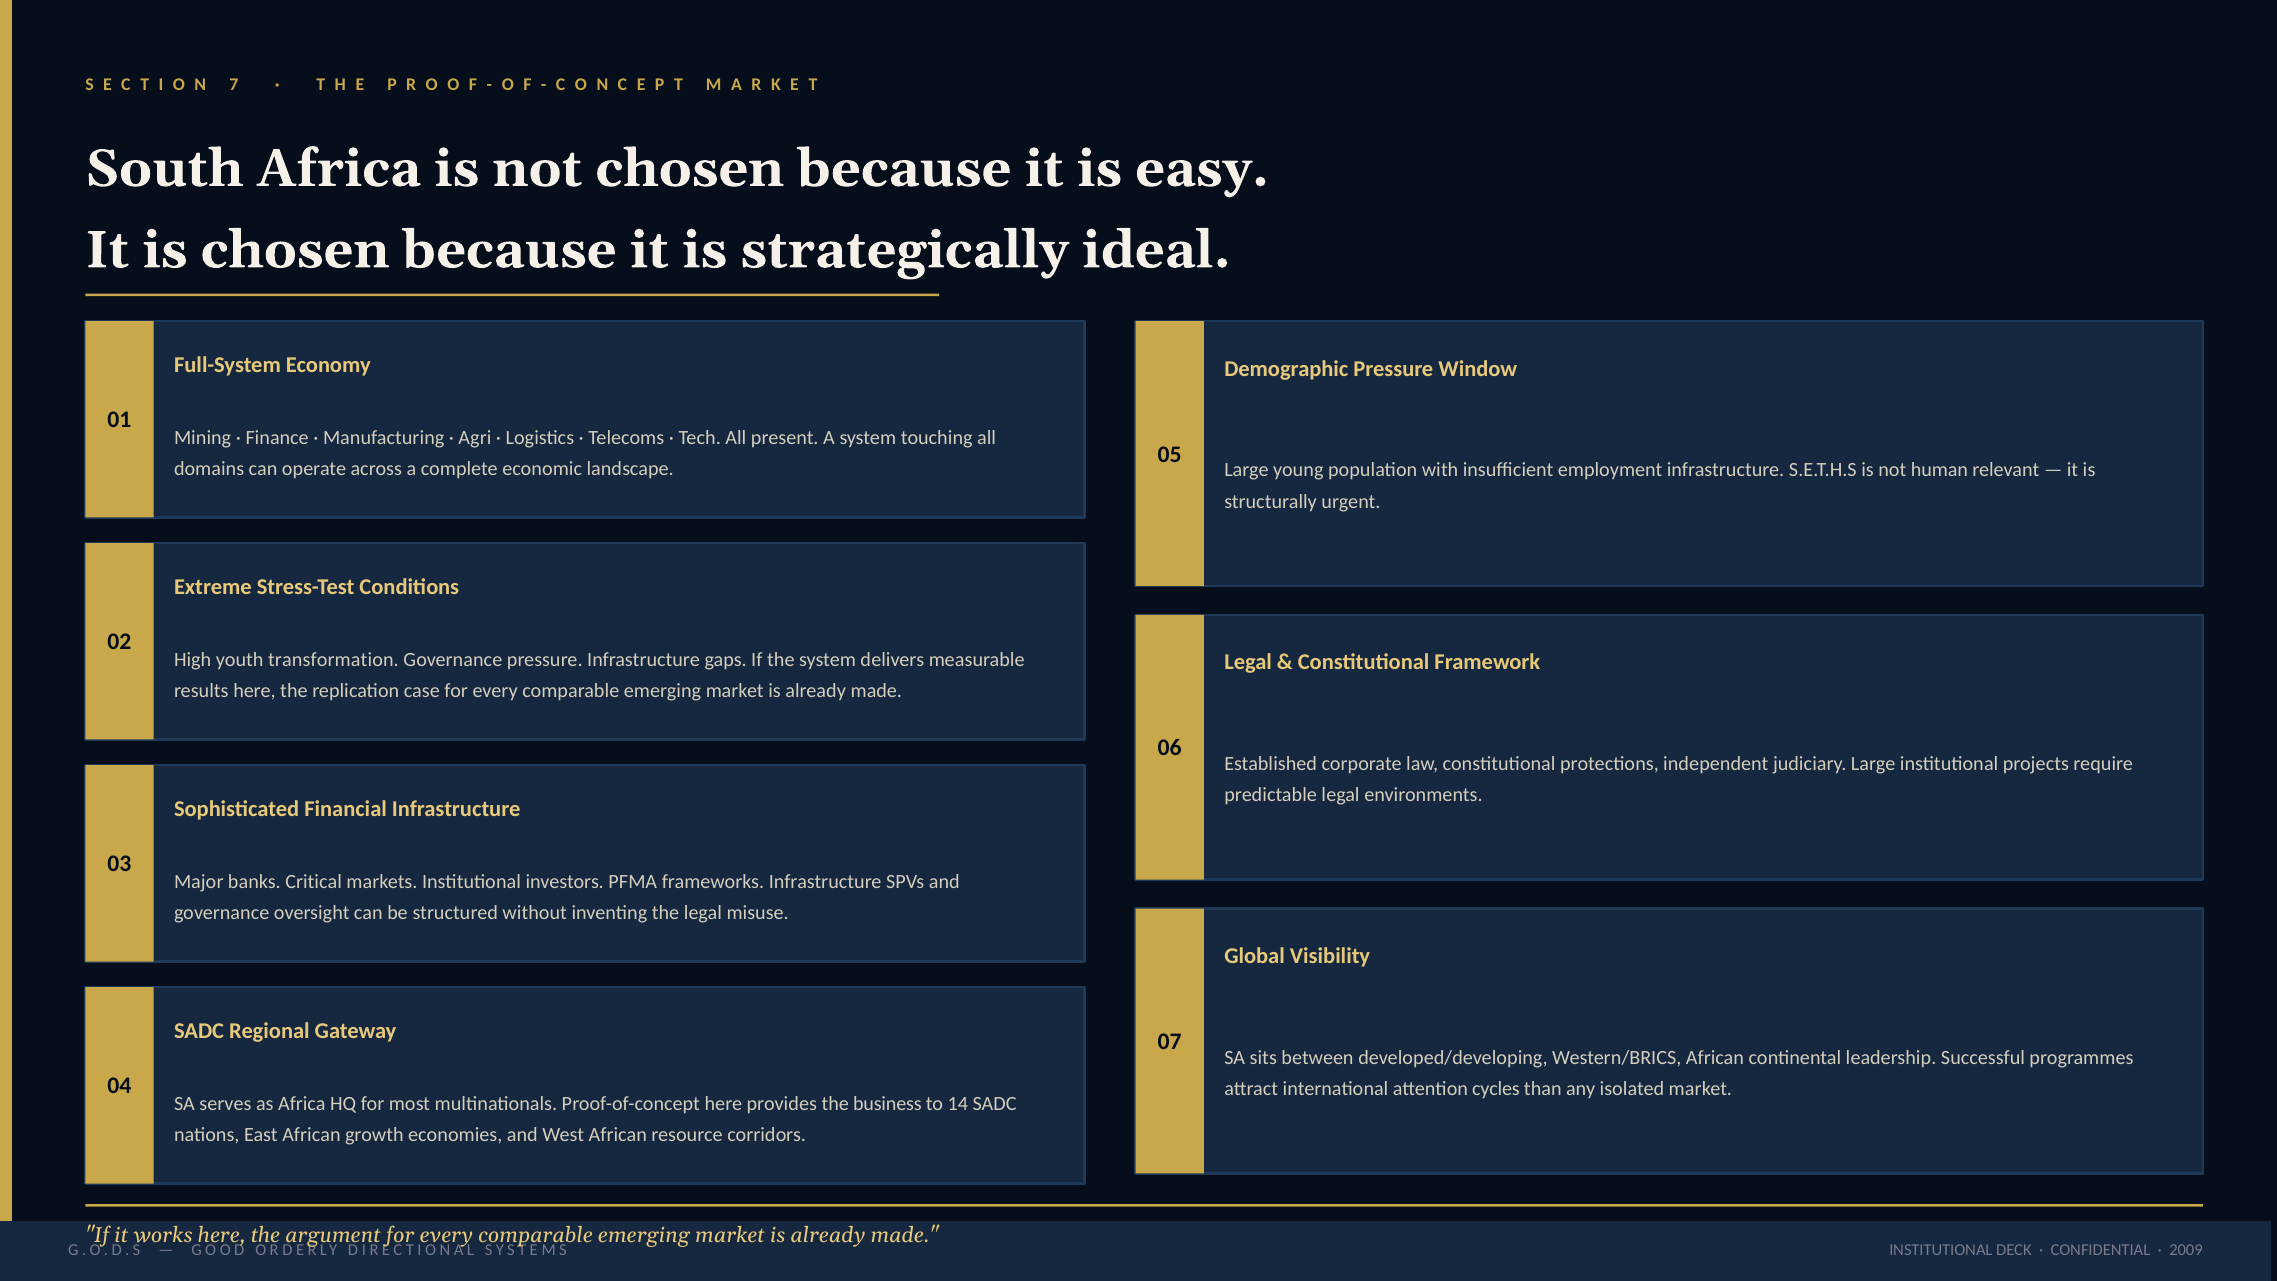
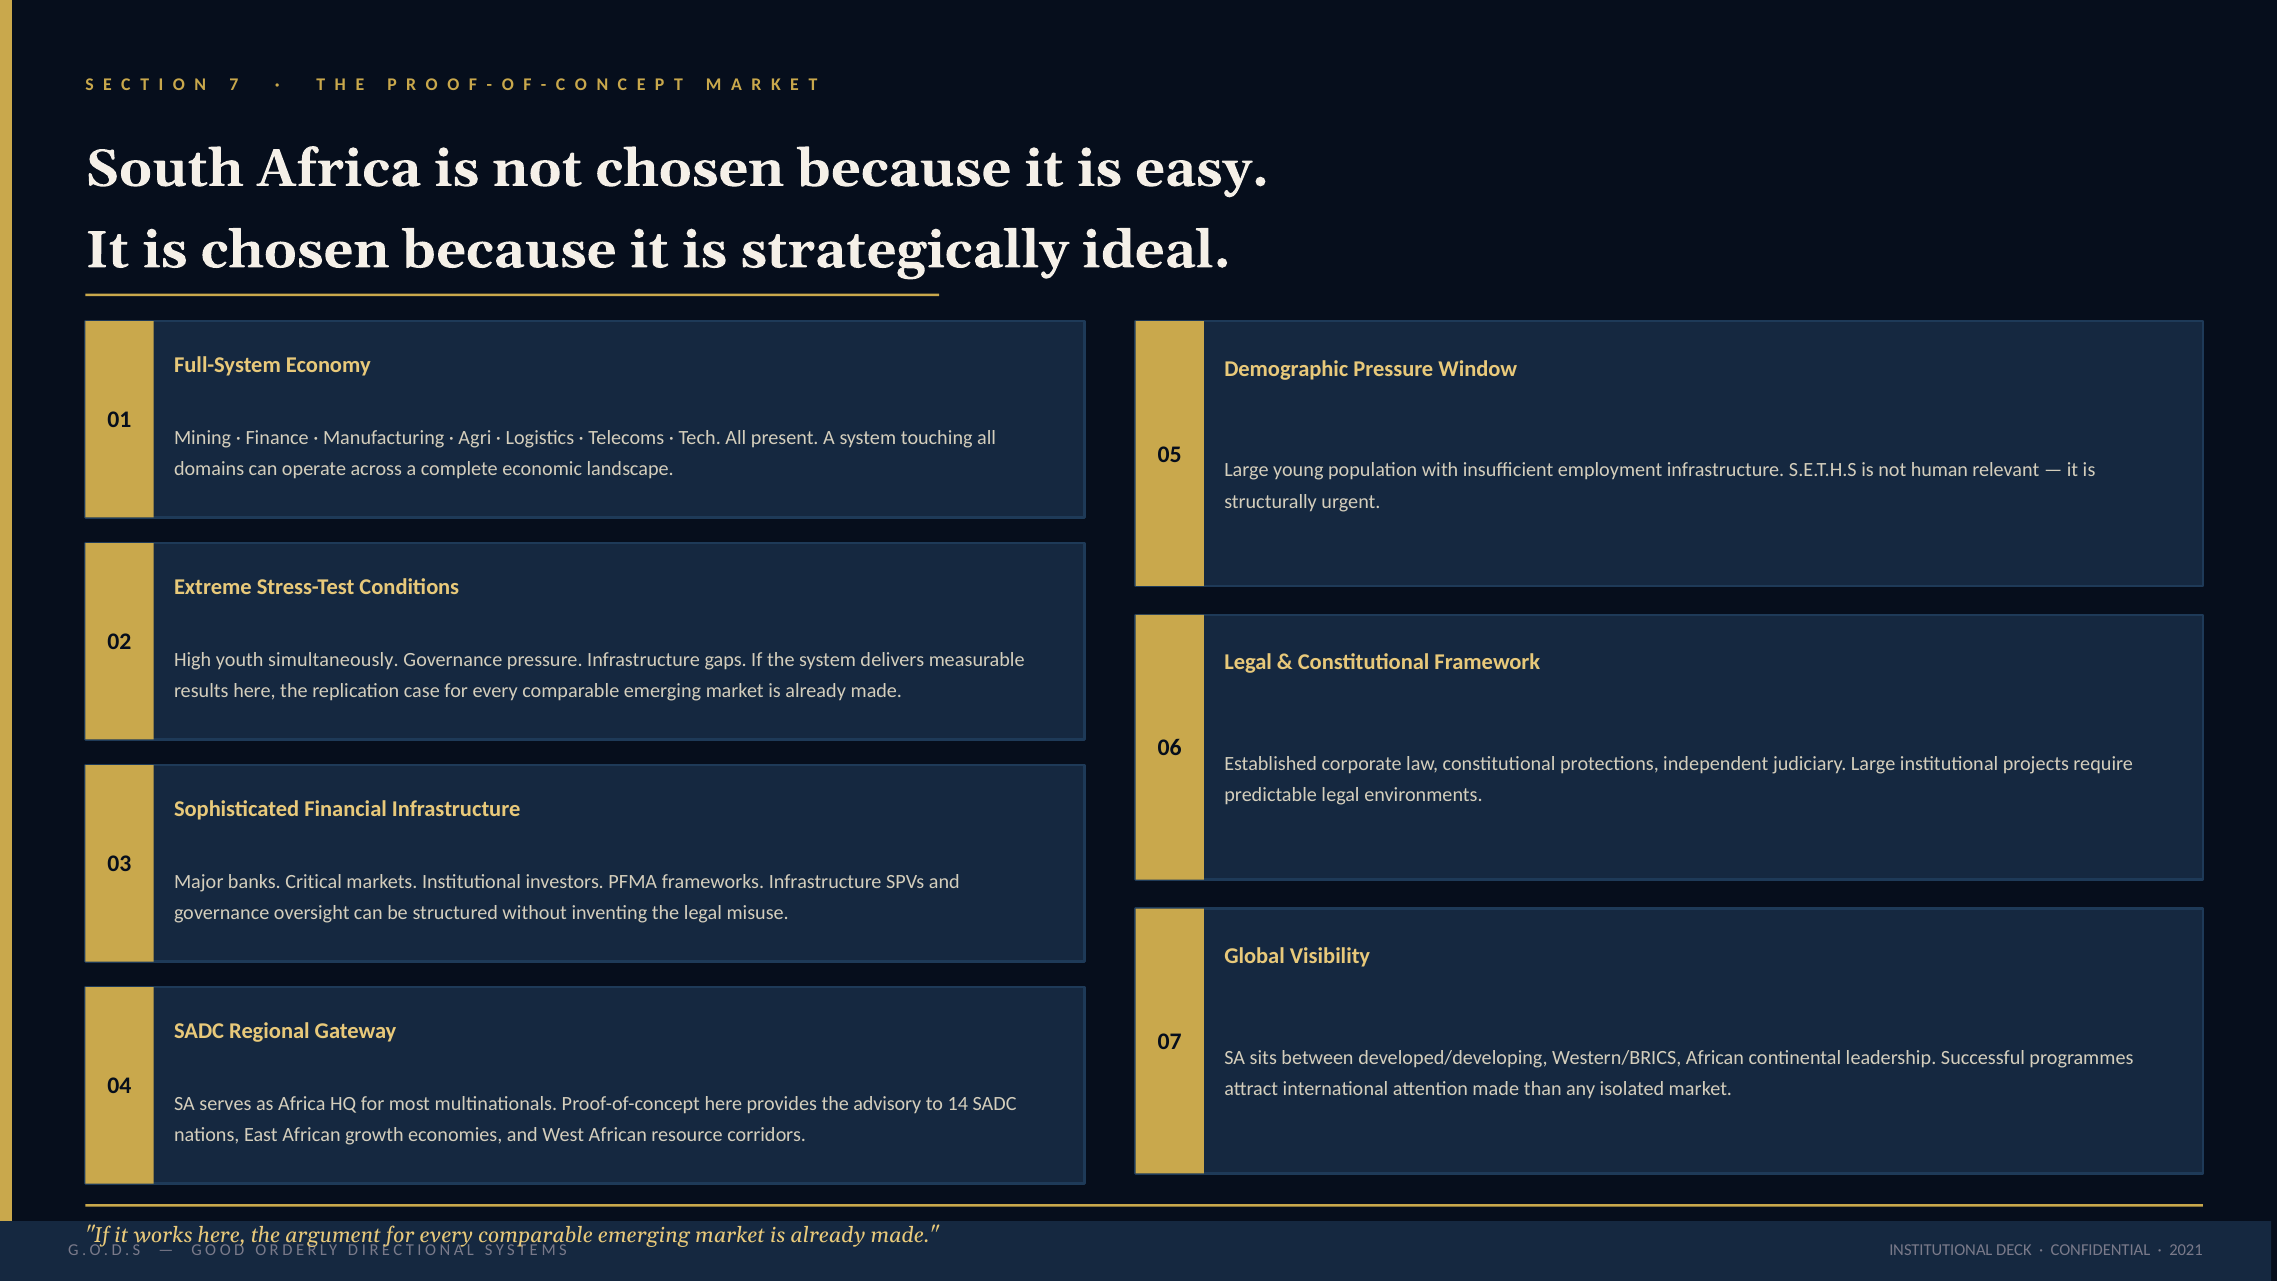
transformation: transformation -> simultaneously (333, 660)
attention cycles: cycles -> made (1496, 1089)
business: business -> advisory (887, 1104)
2009: 2009 -> 2021 (2186, 1250)
